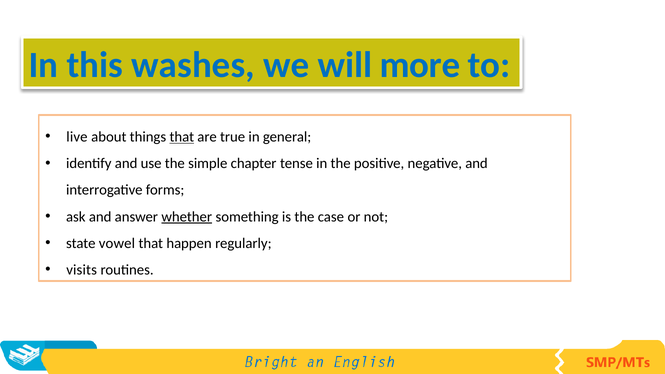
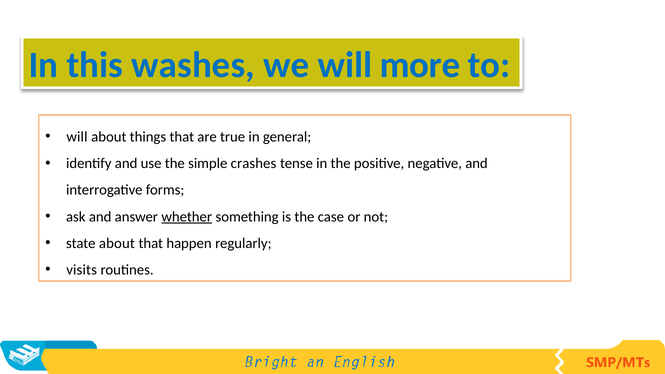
live: live -> will (77, 137)
that underline: present -> none (182, 137)
chapter: chapter -> crashes (254, 164)
state vowel: vowel -> about (117, 243)
